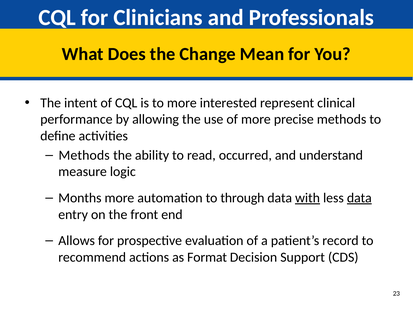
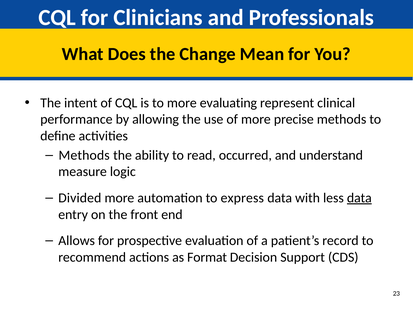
interested: interested -> evaluating (228, 103)
Months: Months -> Divided (80, 198)
through: through -> express (242, 198)
with underline: present -> none (308, 198)
